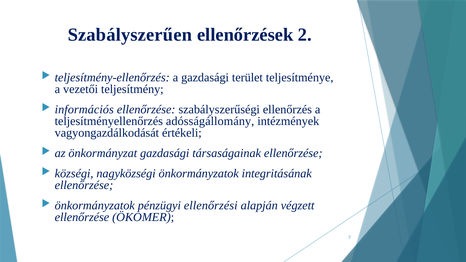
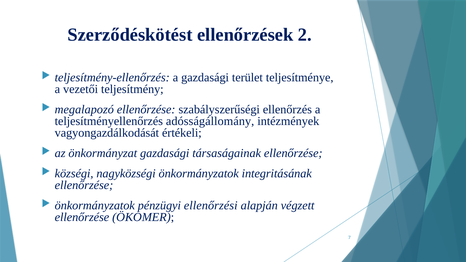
Szabályszerűen: Szabályszerűen -> Szerződéskötést (130, 35)
információs: információs -> megalapozó (84, 110)
